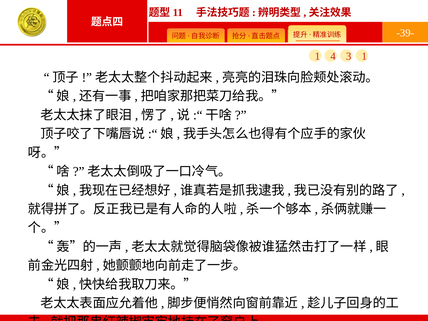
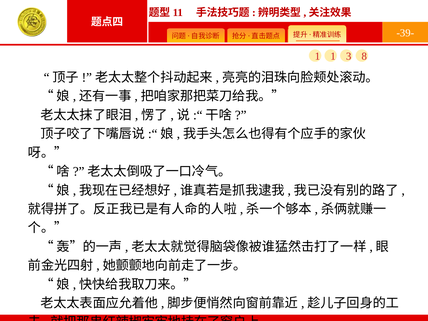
1 4: 4 -> 1 (333, 56)
3 1: 1 -> 8 (364, 56)
